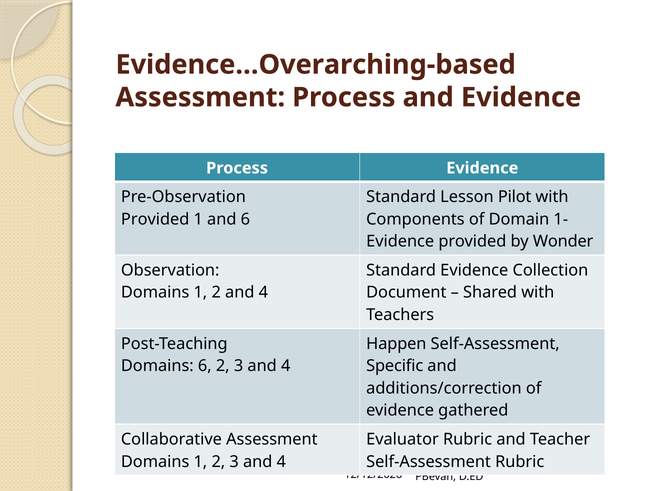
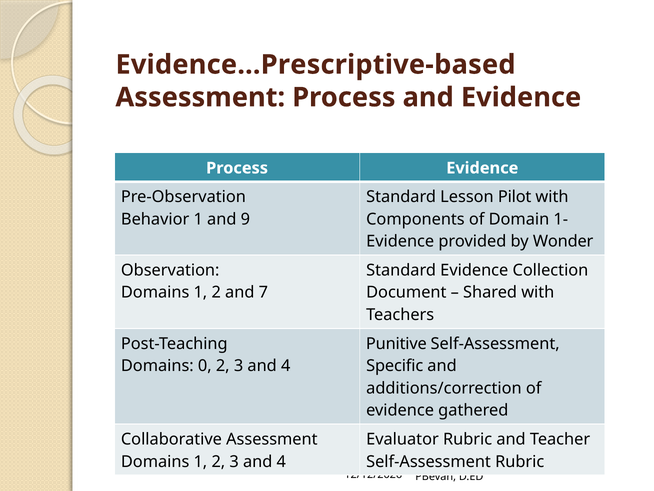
Evidence…Overarching-based: Evidence…Overarching-based -> Evidence…Prescriptive-based (315, 65)
Provided: Provided -> Behavior (155, 219)
and 6: 6 -> 9 (245, 219)
2 and 4: 4 -> 7 (263, 292)
Happen: Happen -> Punitive (396, 343)
Domains 6: 6 -> 0 (205, 366)
